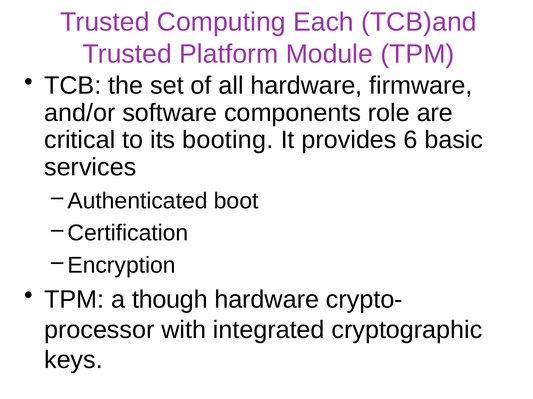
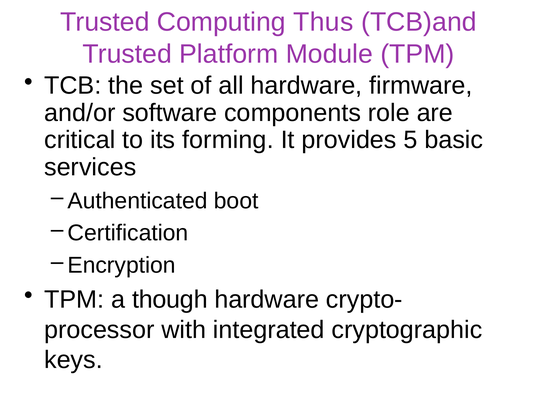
Each: Each -> Thus (323, 22)
booting: booting -> forming (228, 140)
6: 6 -> 5 (410, 140)
